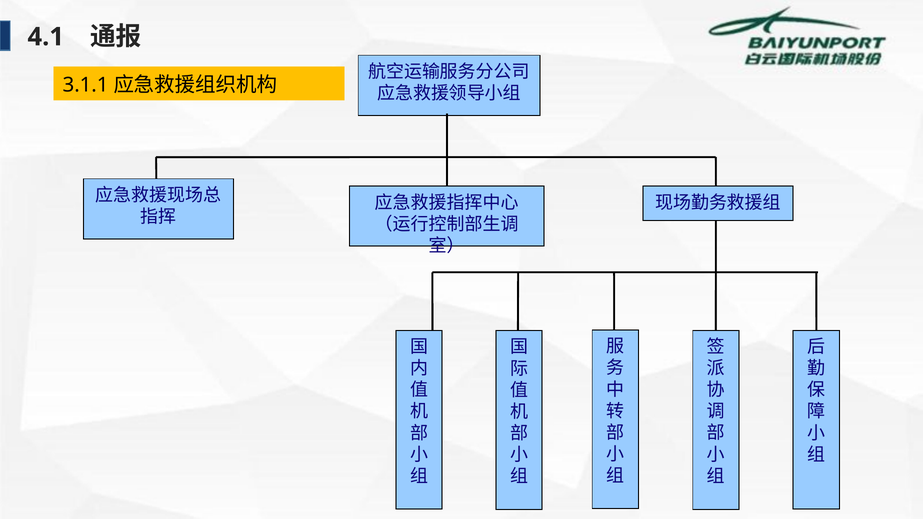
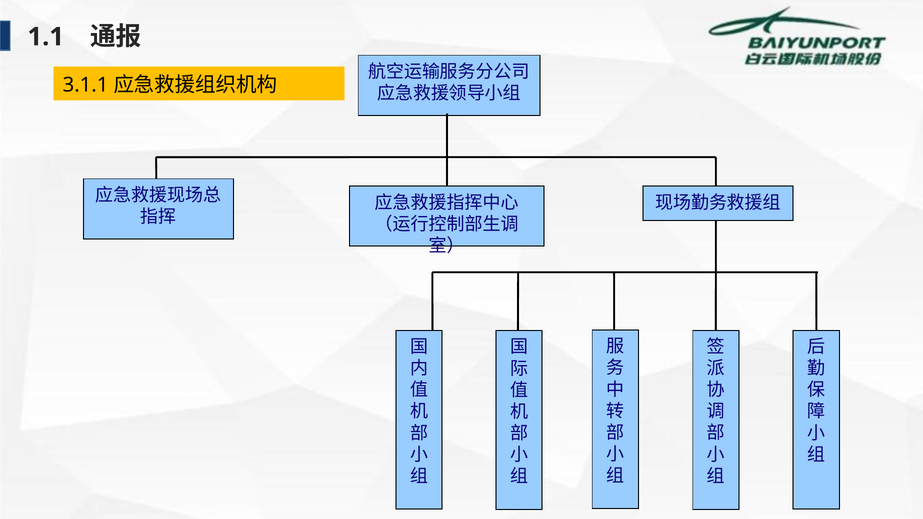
4.1: 4.1 -> 1.1 (46, 37)
